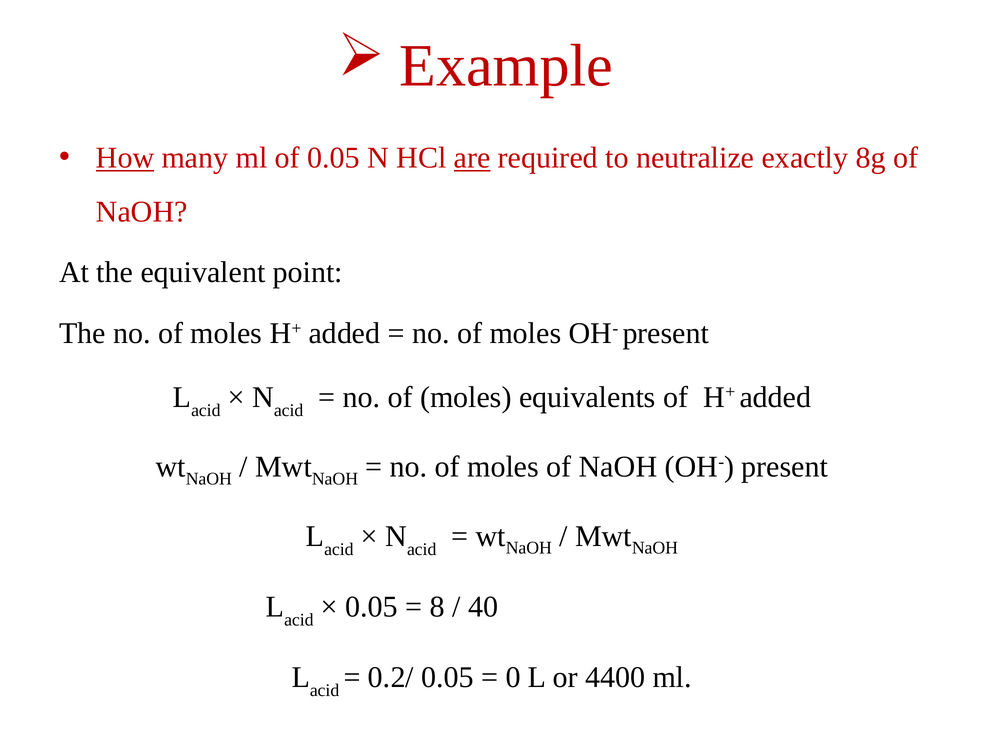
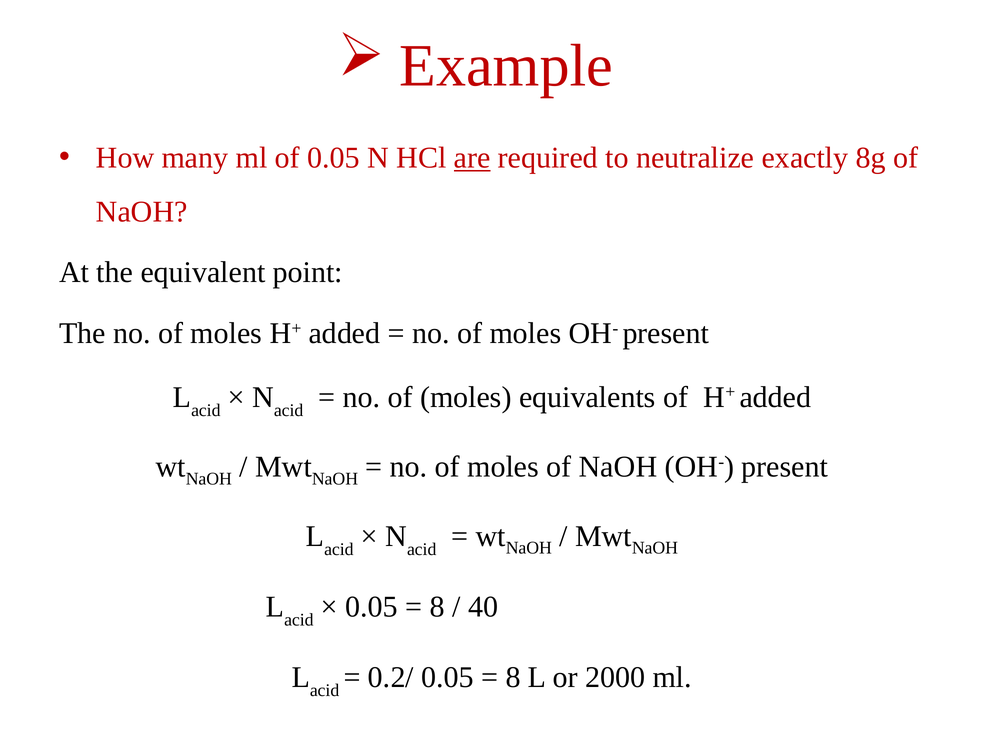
How underline: present -> none (125, 158)
0: 0 -> 8 (513, 677)
4400: 4400 -> 2000 (615, 677)
